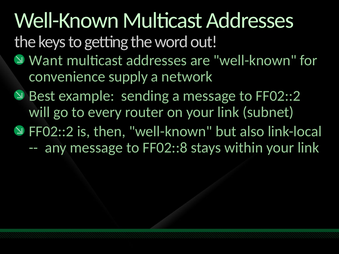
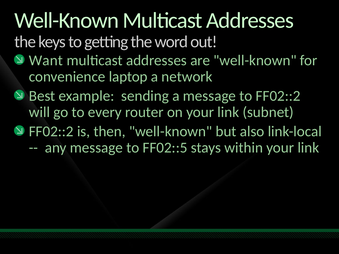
supply: supply -> laptop (128, 77)
FF02::8: FF02::8 -> FF02::5 (165, 148)
